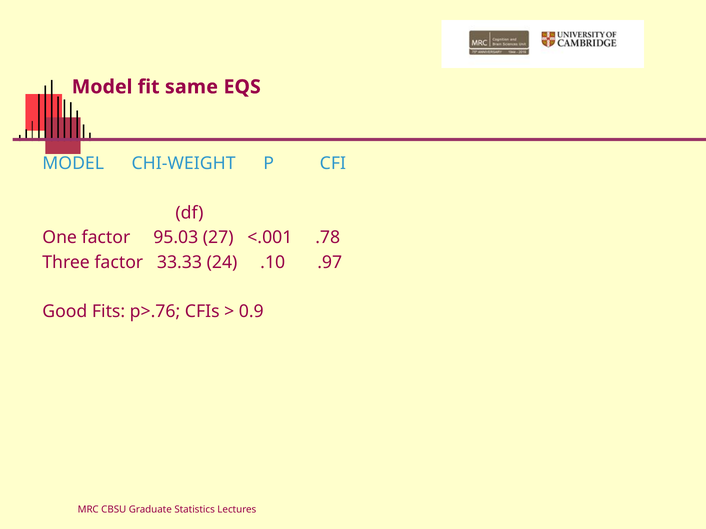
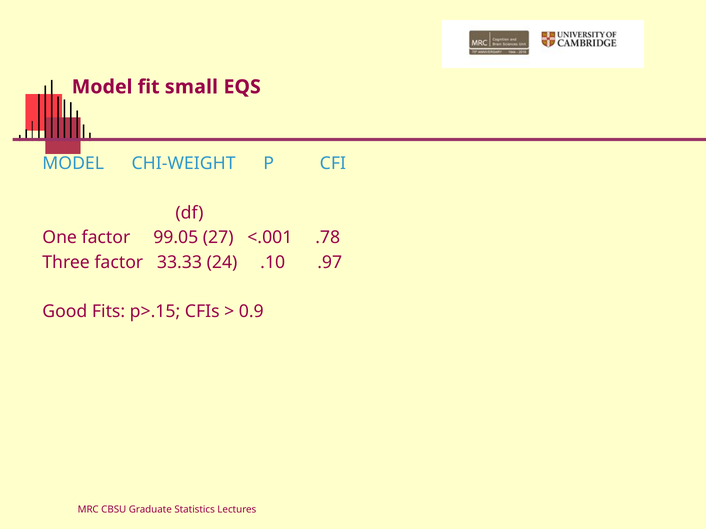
same: same -> small (191, 87)
95.03: 95.03 -> 99.05 (176, 238)
p>.76: p>.76 -> p>.15 (155, 312)
